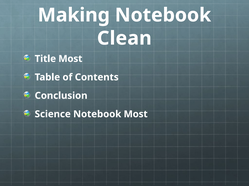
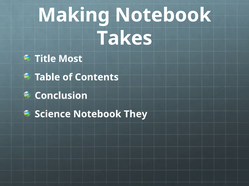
Clean: Clean -> Takes (124, 38)
Notebook Most: Most -> They (136, 115)
